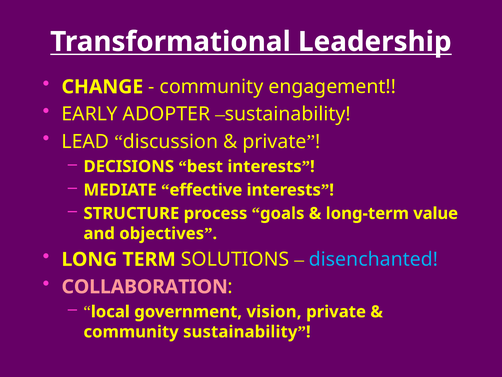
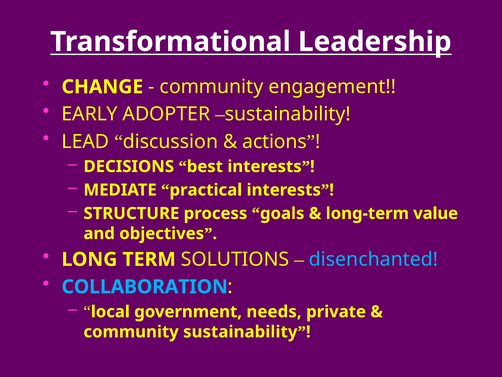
private: private -> actions (275, 141)
effective: effective -> practical (206, 190)
COLLABORATION colour: pink -> light blue (145, 286)
vision: vision -> needs (274, 311)
